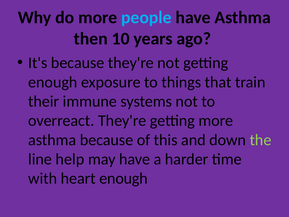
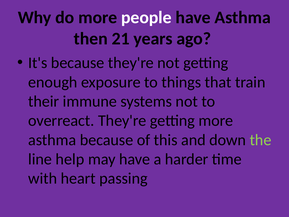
people colour: light blue -> white (146, 17)
10: 10 -> 21 (121, 39)
heart enough: enough -> passing (123, 178)
